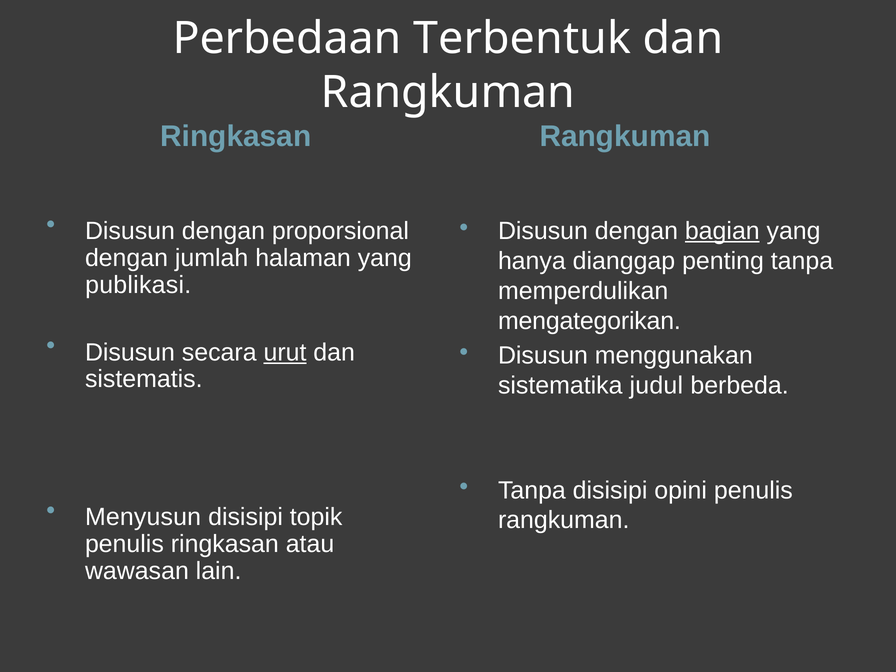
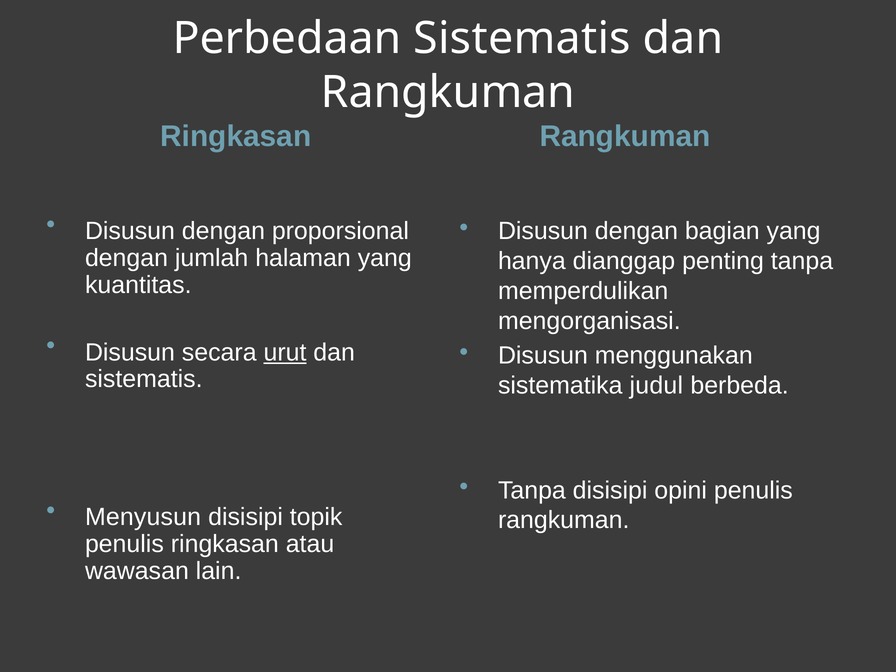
Perbedaan Terbentuk: Terbentuk -> Sistematis (522, 39)
bagian underline: present -> none (722, 231)
publikasi: publikasi -> kuantitas (138, 285)
mengategorikan: mengategorikan -> mengorganisasi (589, 321)
